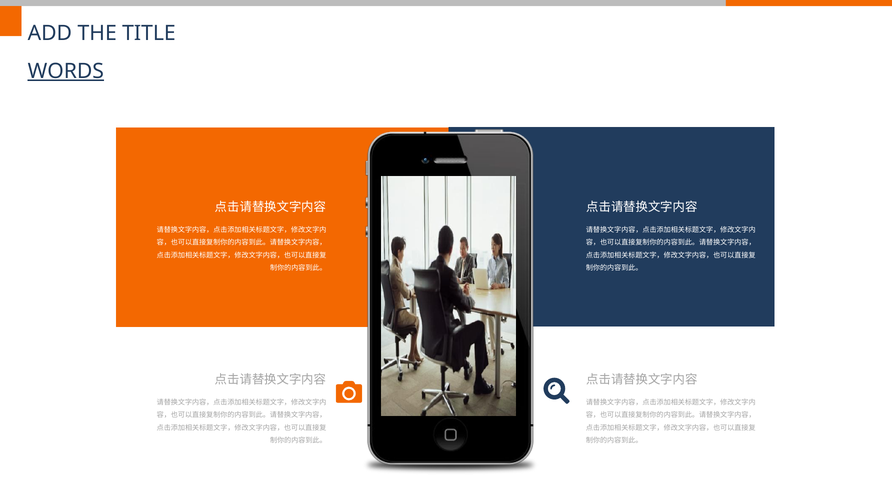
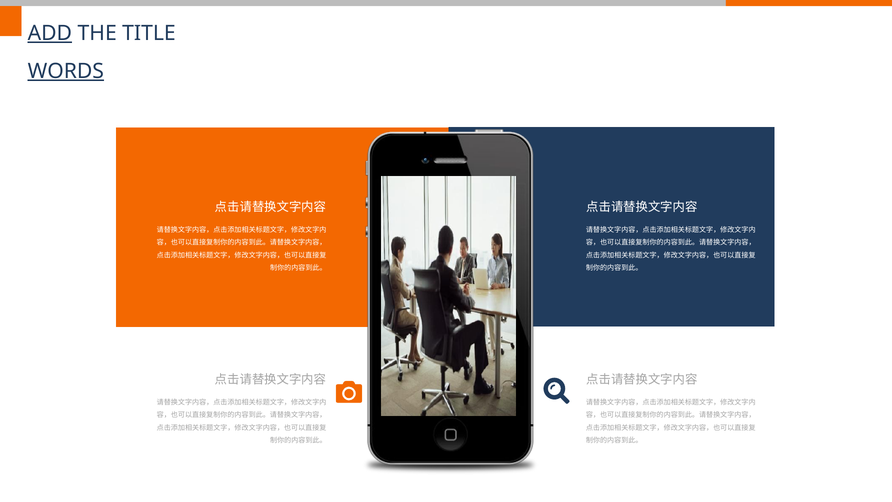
ADD underline: none -> present (50, 33)
